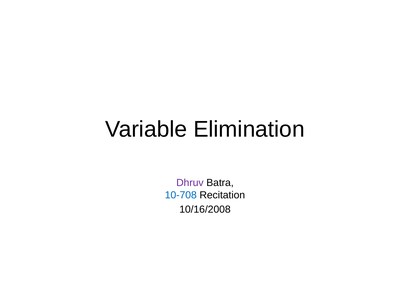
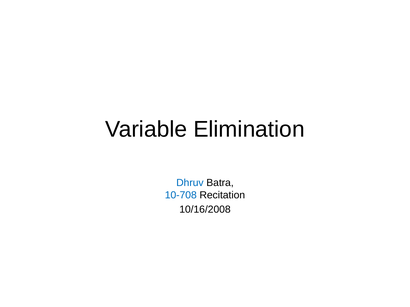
Dhruv colour: purple -> blue (190, 183)
